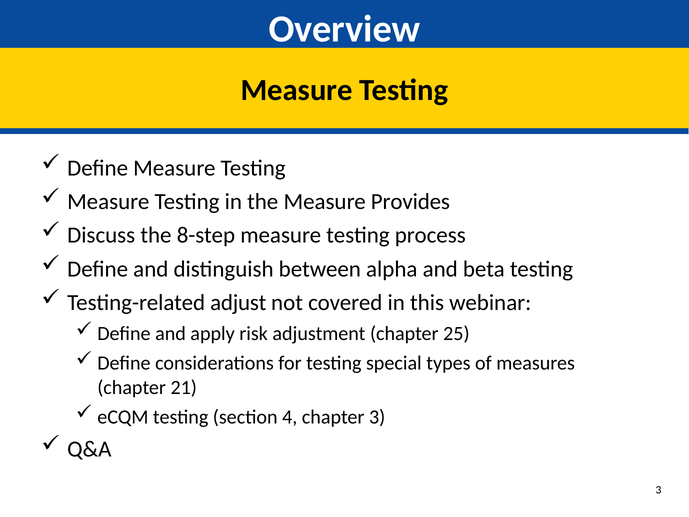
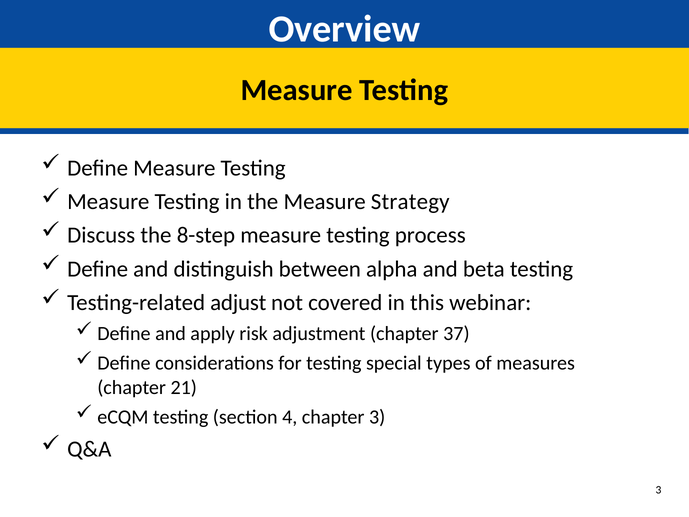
Provides: Provides -> Strategy (410, 202)
25: 25 -> 37 (456, 334)
